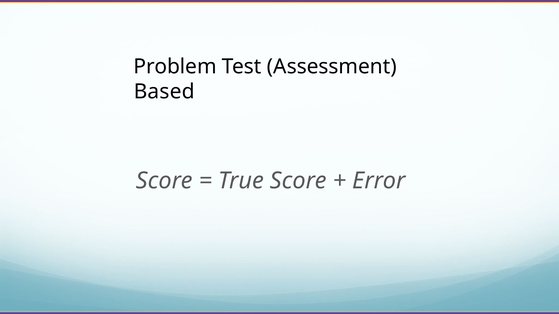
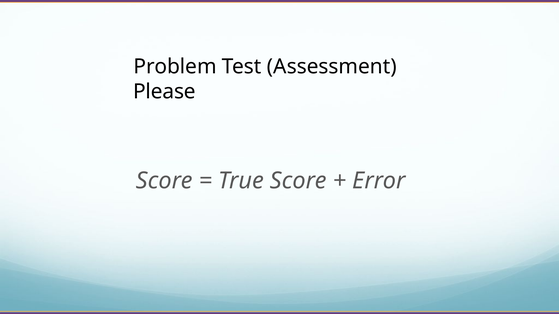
Based: Based -> Please (164, 92)
